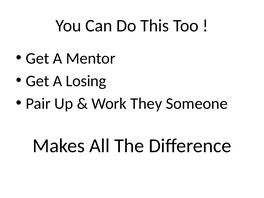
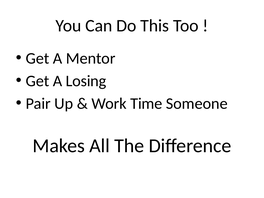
They: They -> Time (146, 103)
